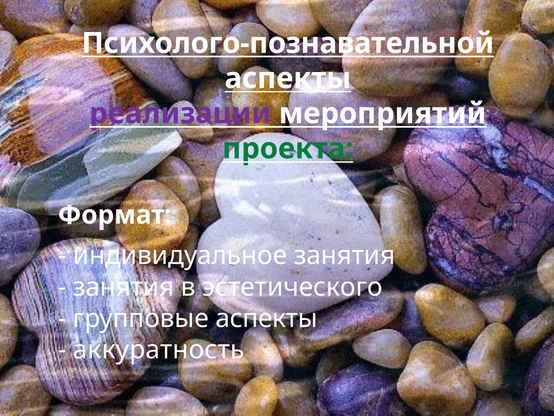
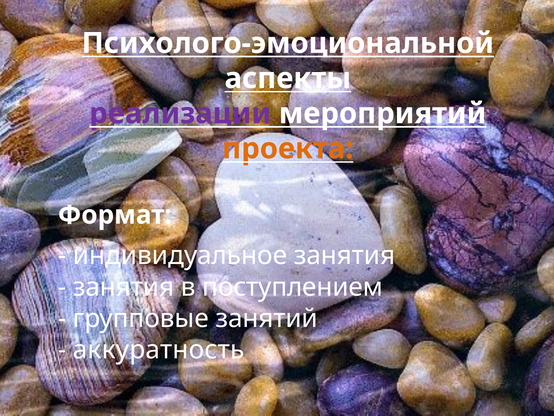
Психолого-познавательной: Психолого-познавательной -> Психолого-эмоциональной (288, 43)
проекта colour: green -> orange (288, 148)
эстетического: эстетического -> поступлением (293, 287)
групповые аспекты: аспекты -> занятий (267, 318)
